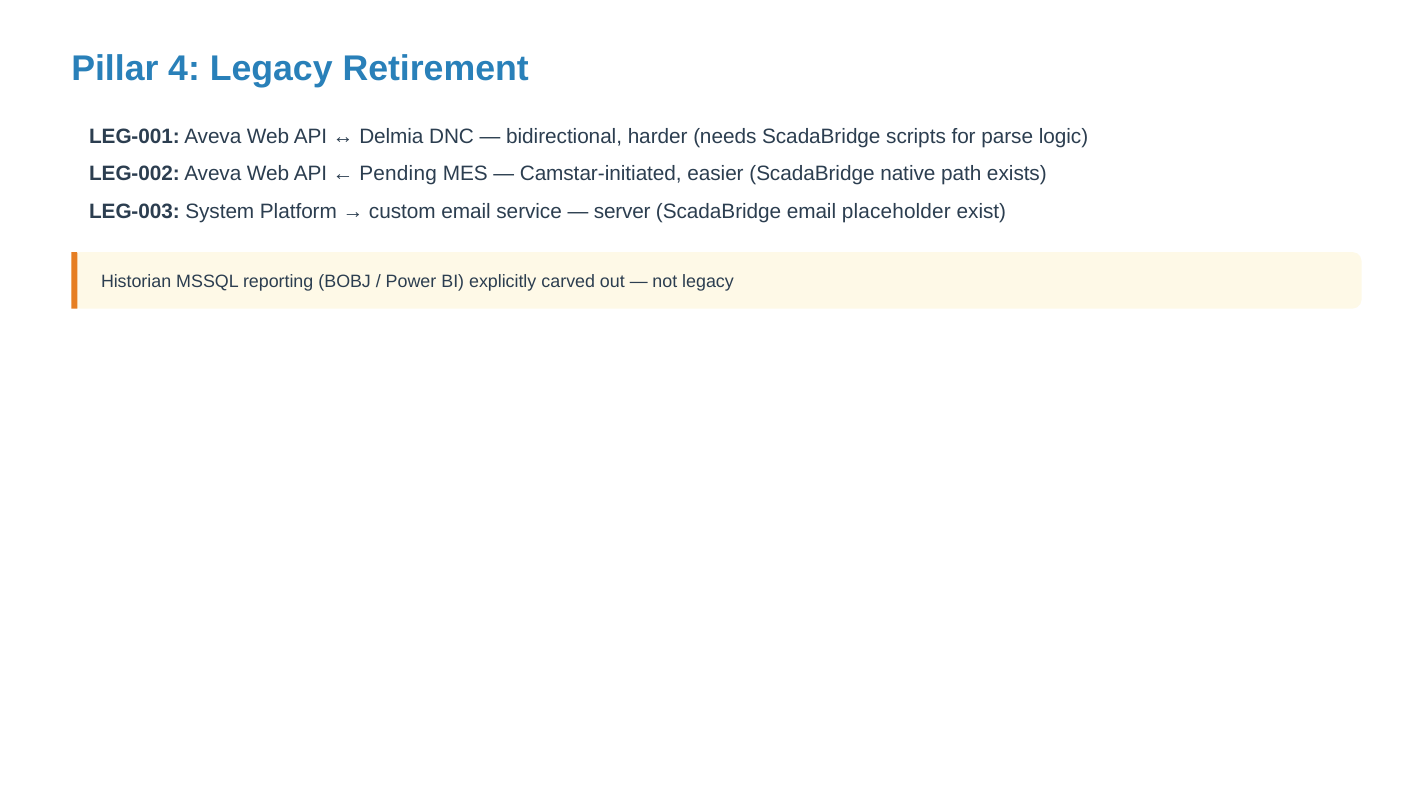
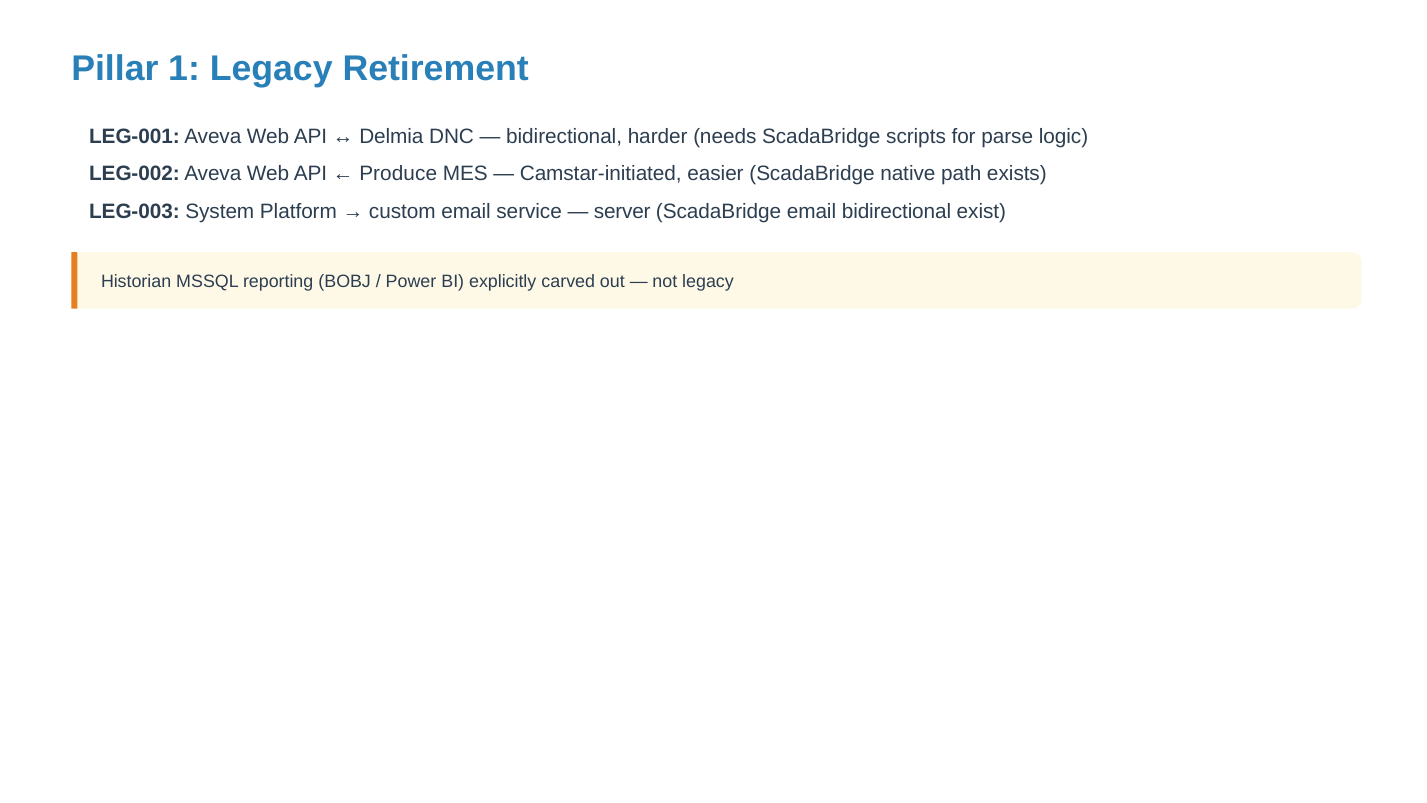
4: 4 -> 1 (184, 69)
Pending: Pending -> Produce (398, 174)
email placeholder: placeholder -> bidirectional (896, 211)
